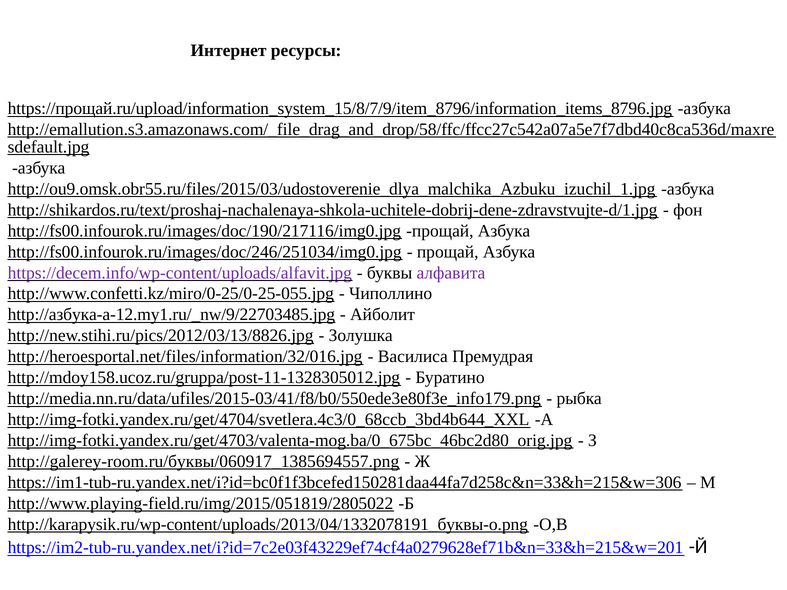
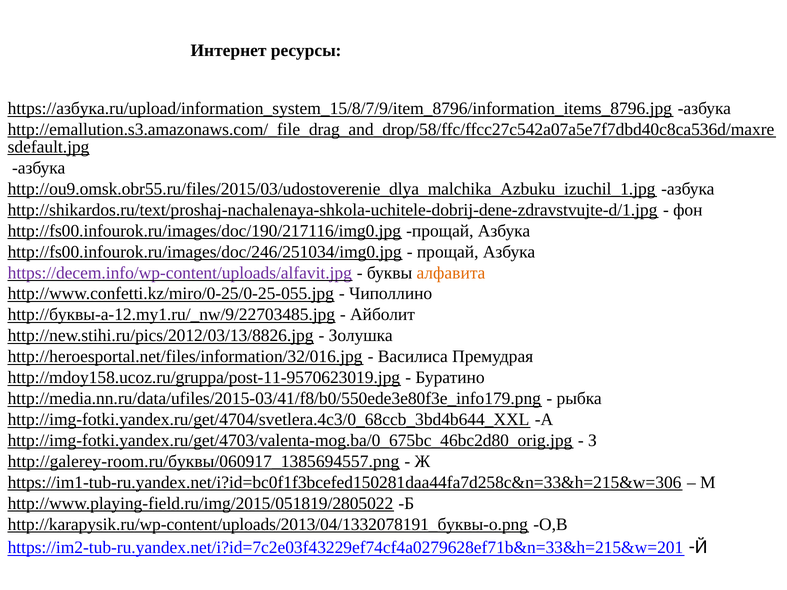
https://прощай.ru/upload/information_system_15/8/7/9/item_8796/information_items_8796.jpg: https://прощай.ru/upload/information_system_15/8/7/9/item_8796/information_items_8796.jpg -> https://азбука.ru/upload/information_system_15/8/7/9/item_8796/information_items_8796.jpg (340, 109)
алфавита colour: purple -> orange (451, 273)
http://азбука-a-12.my1.ru/_nw/9/22703485.jpg: http://азбука-a-12.my1.ru/_nw/9/22703485.jpg -> http://буквы-a-12.my1.ru/_nw/9/22703485.jpg (171, 315)
http://mdoy158.ucoz.ru/gruppa/post-11-1328305012.jpg: http://mdoy158.ucoz.ru/gruppa/post-11-1328305012.jpg -> http://mdoy158.ucoz.ru/gruppa/post-11-9570623019.jpg (204, 378)
